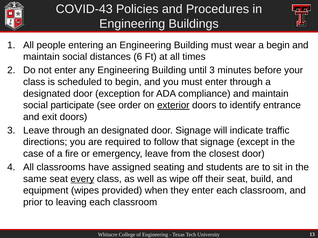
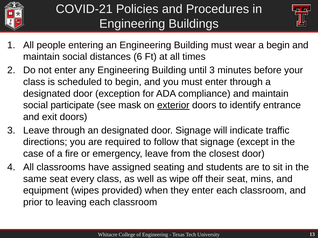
COVID-43: COVID-43 -> COVID-21 (84, 9)
order: order -> mask (130, 105)
every underline: present -> none (82, 179)
build: build -> mins (262, 179)
